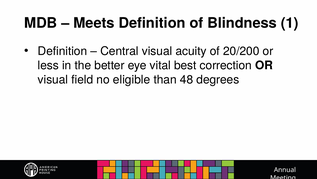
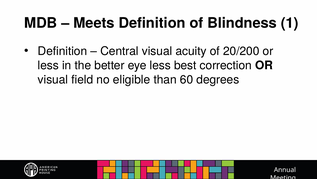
eye vital: vital -> less (160, 65)
48: 48 -> 60 (187, 79)
